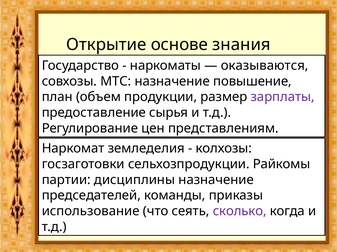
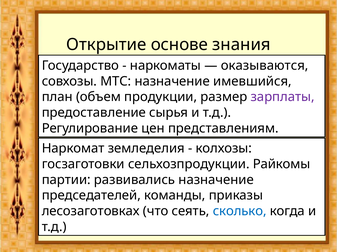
повышение: повышение -> имевшийся (252, 81)
дисциплины: дисциплины -> развивались (135, 180)
использование: использование -> лесозаготовках (91, 212)
сколько colour: purple -> blue (240, 212)
